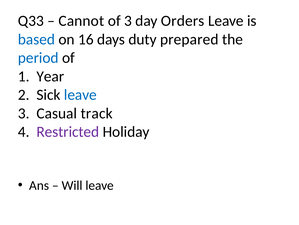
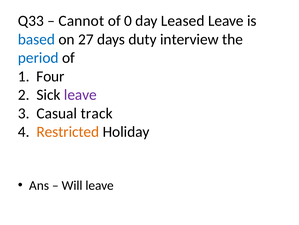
of 3: 3 -> 0 (128, 21)
Orders: Orders -> Leased (183, 21)
16: 16 -> 27 (86, 39)
prepared: prepared -> interview (189, 39)
Year: Year -> Four (50, 76)
leave colour: blue -> purple (80, 95)
Restricted colour: purple -> orange (68, 131)
